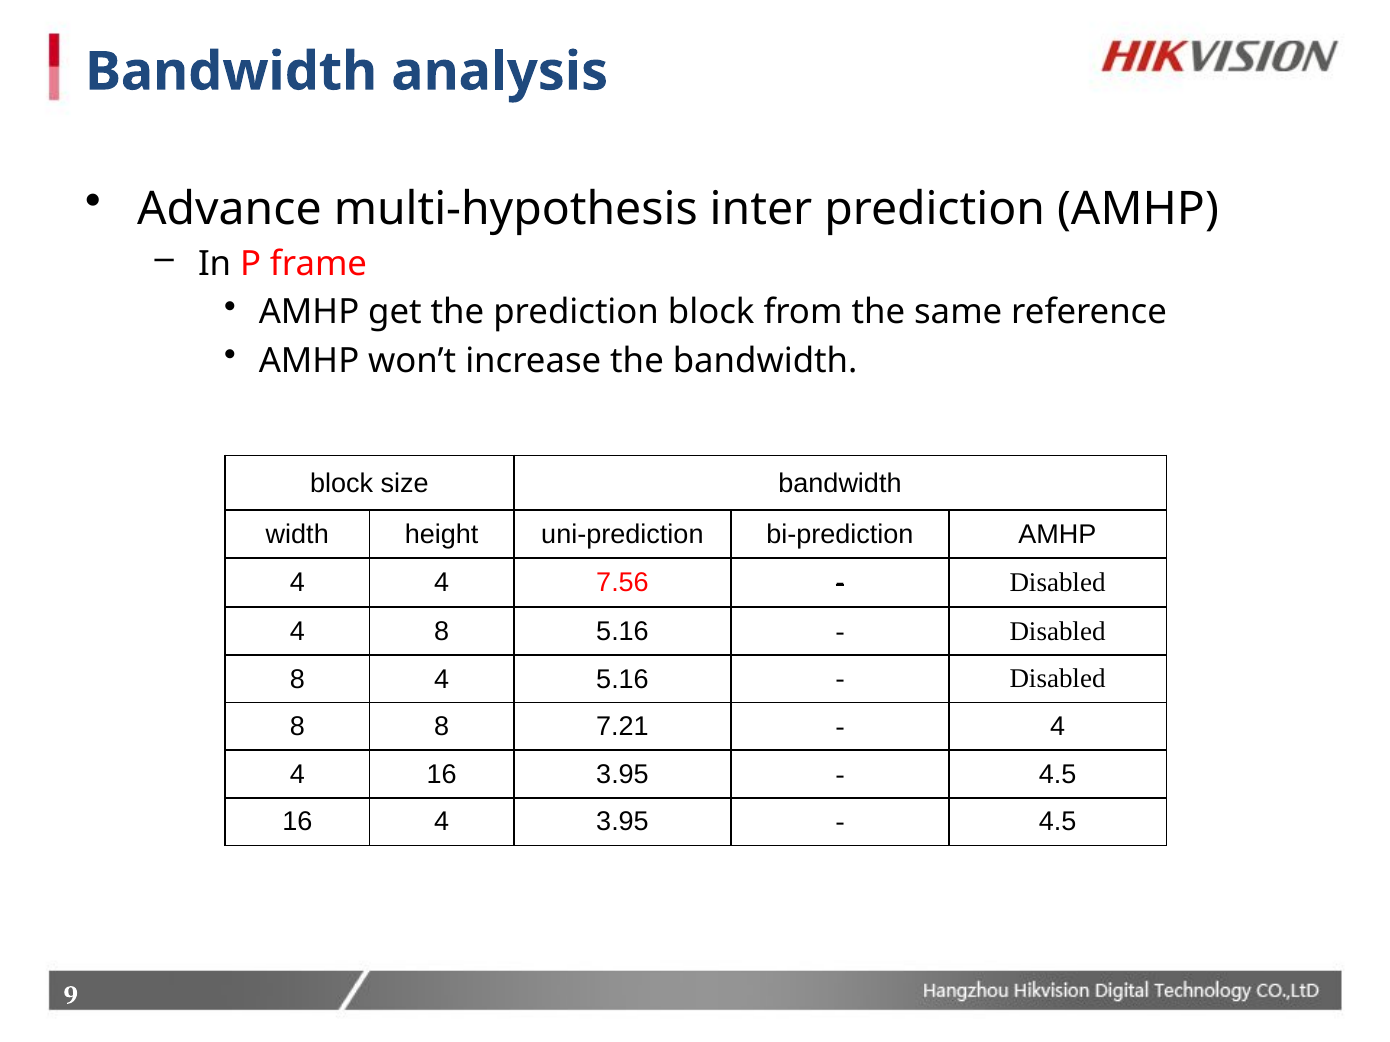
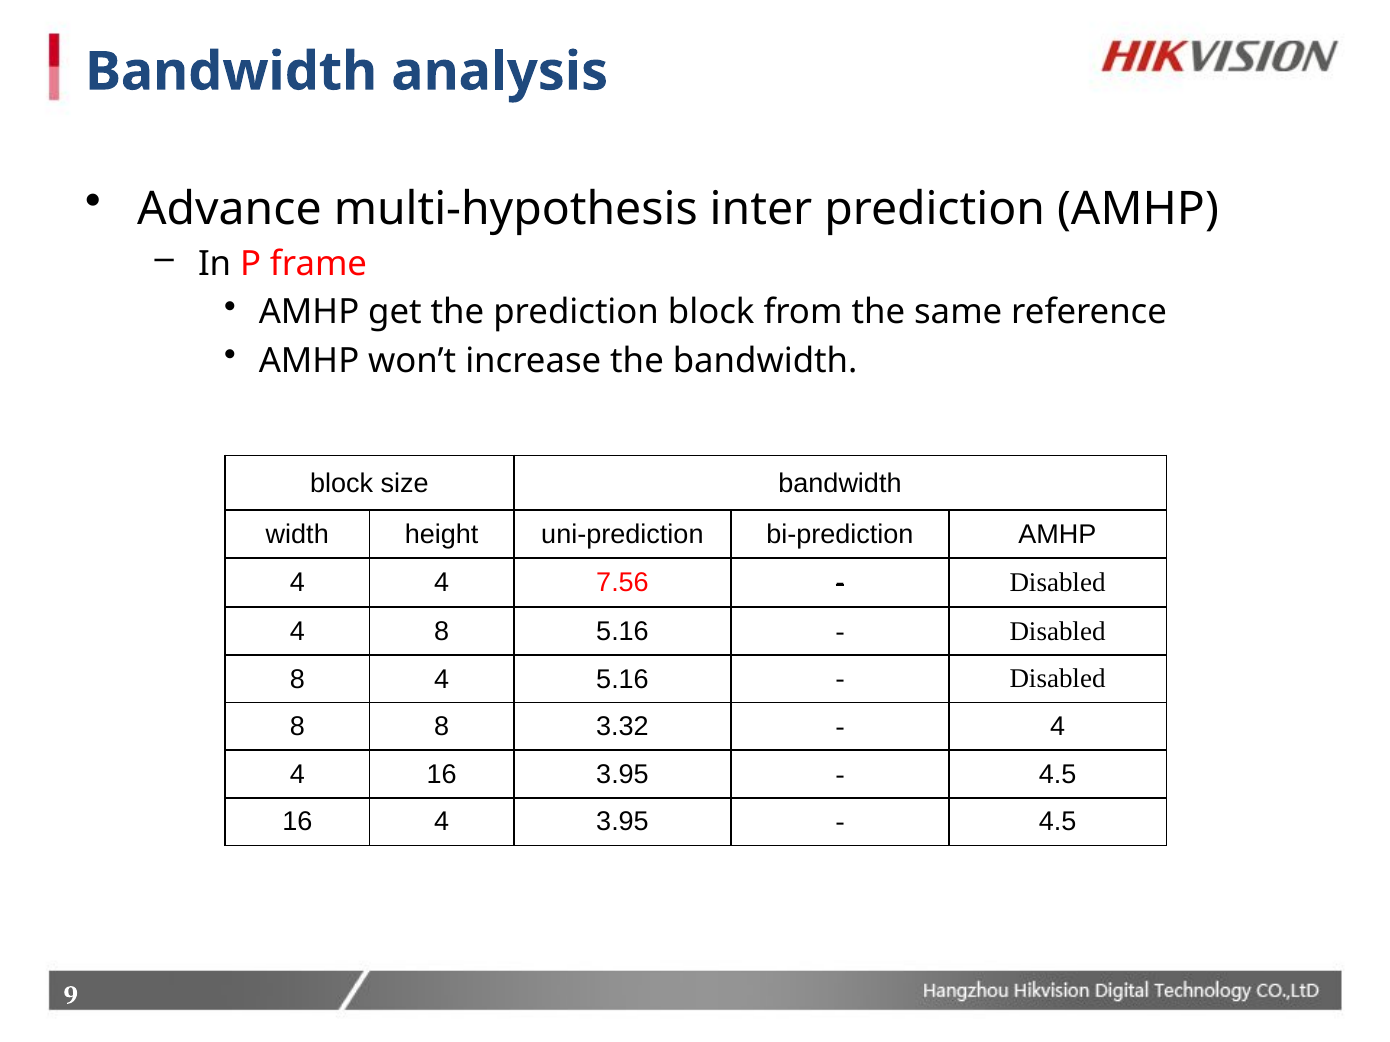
7.21: 7.21 -> 3.32 (622, 727)
